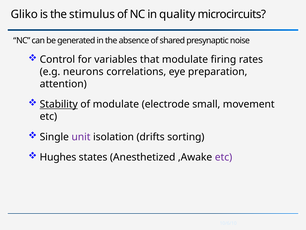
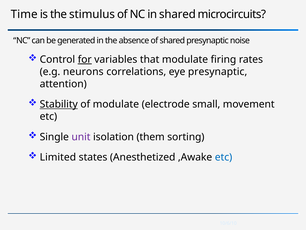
Gliko: Gliko -> Time (24, 14)
in quality: quality -> shared (177, 14)
for underline: none -> present (85, 59)
eye preparation: preparation -> presynaptic (218, 72)
drifts: drifts -> them (151, 137)
Hughes: Hughes -> Limited (58, 157)
etc colour: purple -> blue (224, 157)
